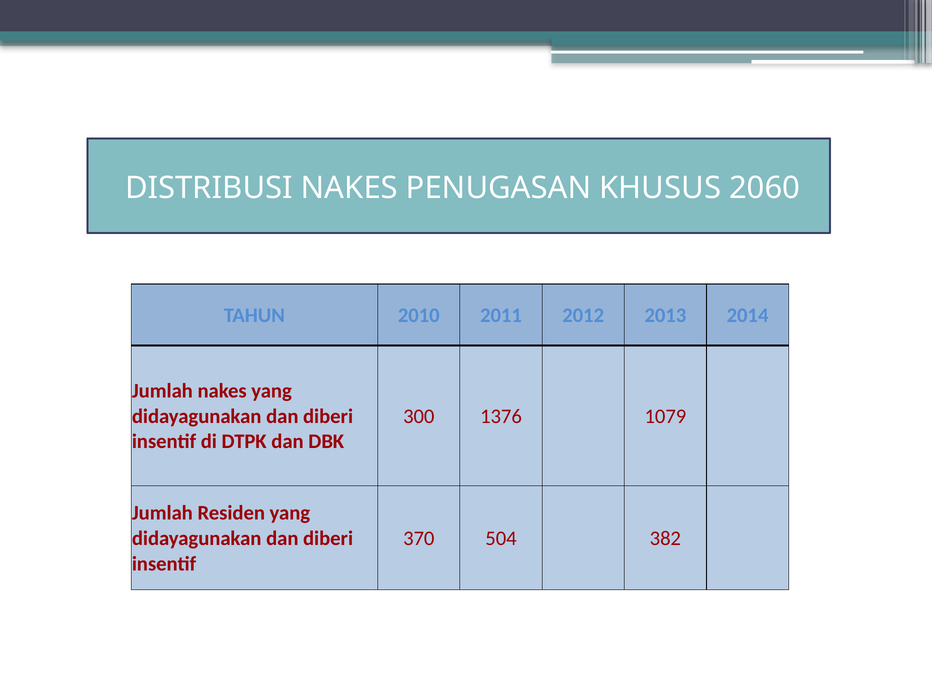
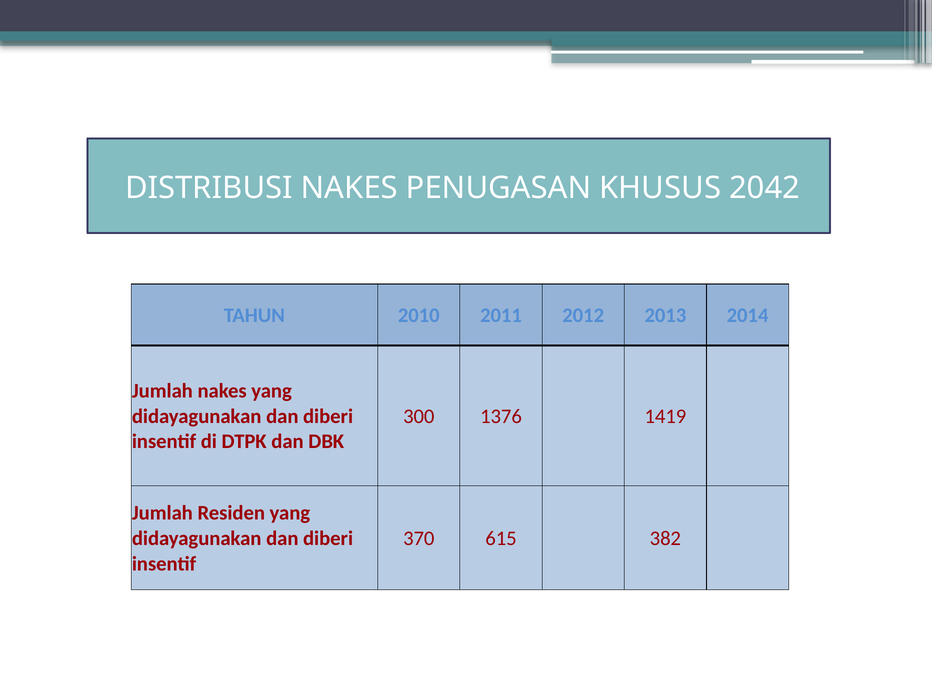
2060: 2060 -> 2042 (765, 188)
1079: 1079 -> 1419 (665, 416)
504: 504 -> 615 (501, 538)
